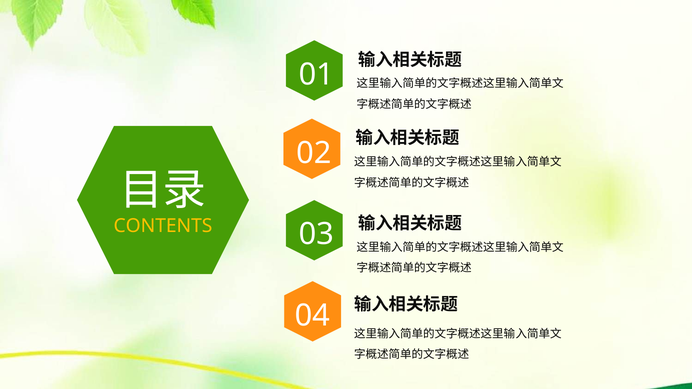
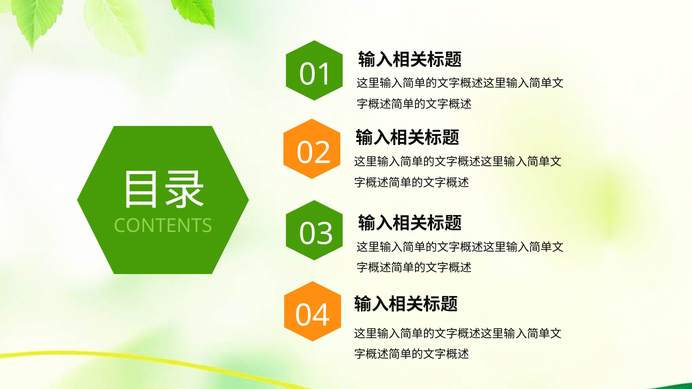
CONTENTS colour: yellow -> light green (163, 226)
